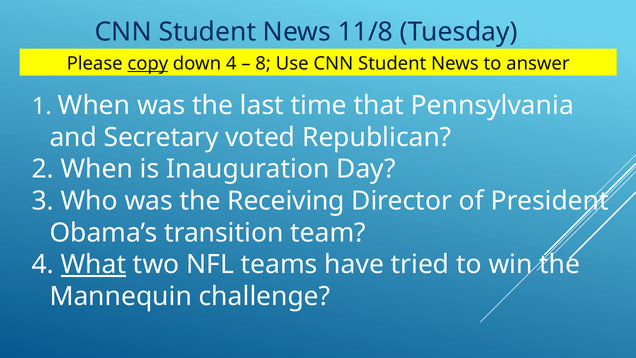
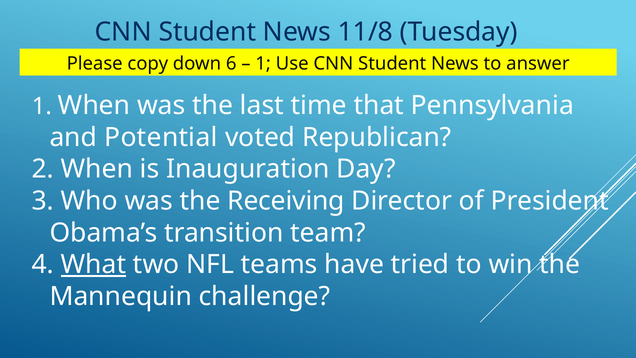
copy underline: present -> none (148, 63)
down 4: 4 -> 6 (231, 63)
8: 8 -> 1 (263, 63)
Secretary: Secretary -> Potential (161, 137)
